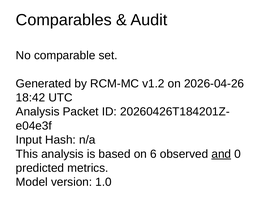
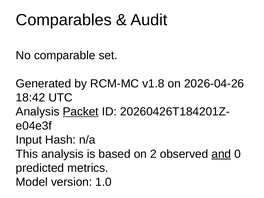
v1.2: v1.2 -> v1.8 (153, 84)
Packet underline: none -> present (81, 112)
6: 6 -> 2 (153, 154)
